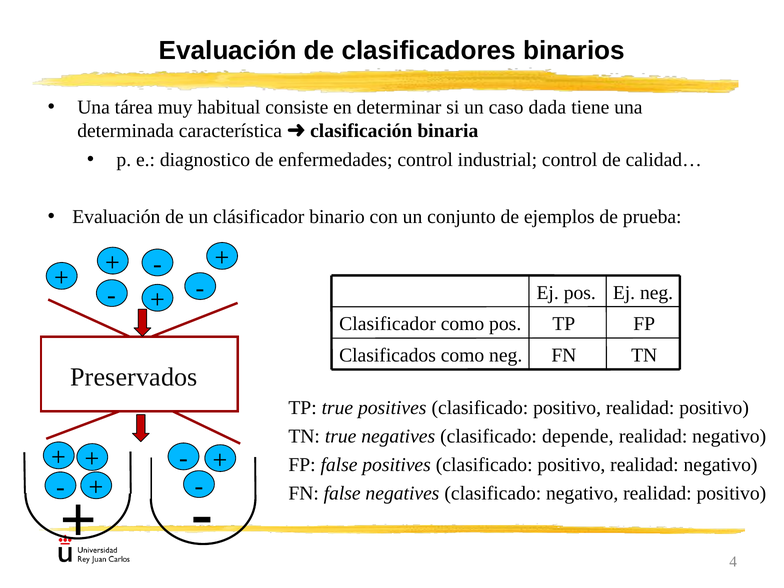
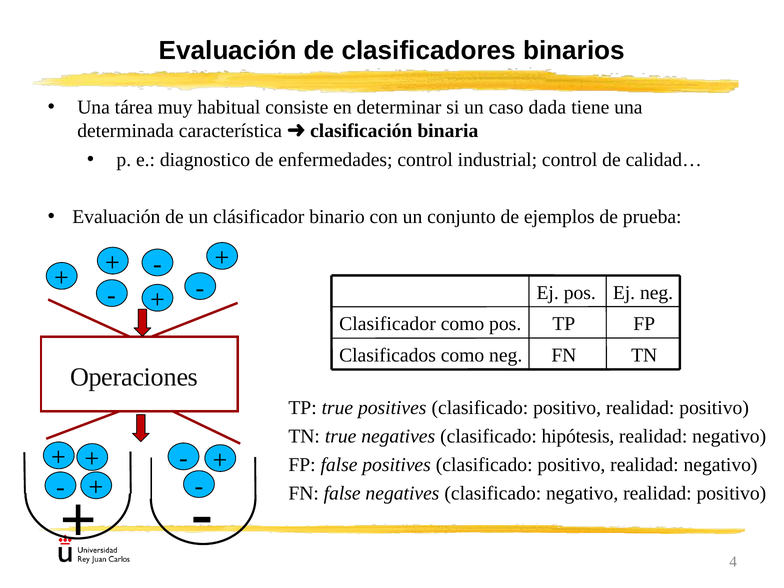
Preservados: Preservados -> Operaciones (134, 377)
depende: depende -> hipótesis (578, 436)
